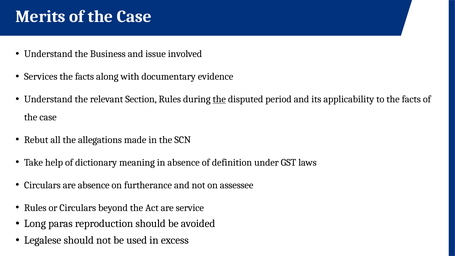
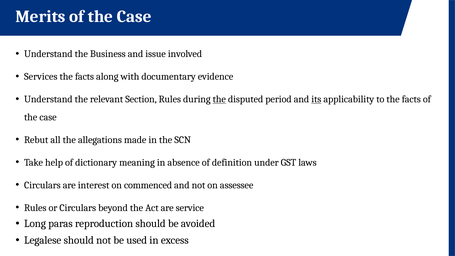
its underline: none -> present (316, 99)
are absence: absence -> interest (94, 185)
furtherance: furtherance -> commenced (148, 185)
